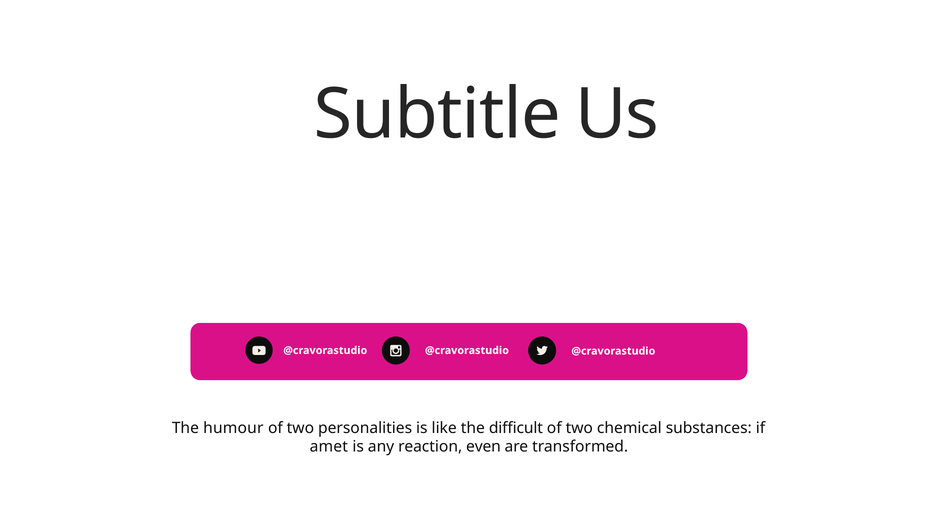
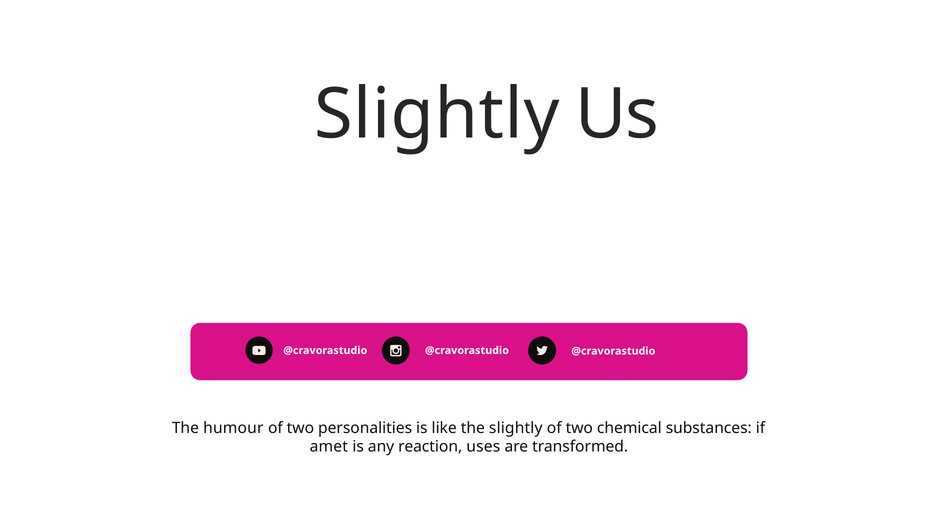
Subtitle: Subtitle -> Slightly (437, 115)
the difficult: difficult -> slightly (516, 428)
even: even -> uses (483, 446)
